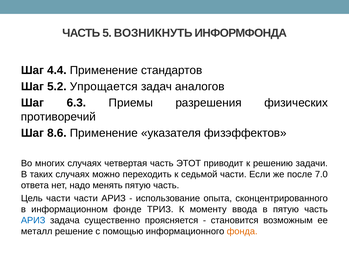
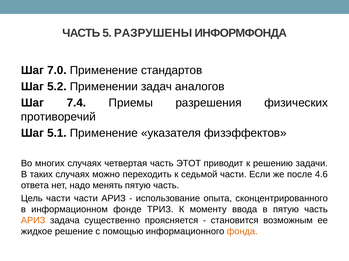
ВОЗНИКНУТЬ: ВОЗНИКНУТЬ -> РАЗРУШЕНЫ (153, 33)
4.4: 4.4 -> 7.0 (57, 71)
Упрощается: Упрощается -> Применении (104, 87)
6.3: 6.3 -> 7.4 (76, 103)
8.6: 8.6 -> 5.1 (57, 133)
7.0: 7.0 -> 4.6 (321, 175)
АРИЗ colour: blue -> orange (33, 221)
металл: металл -> жидкое (37, 232)
